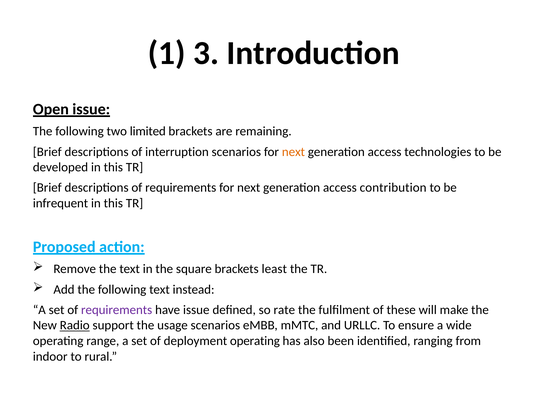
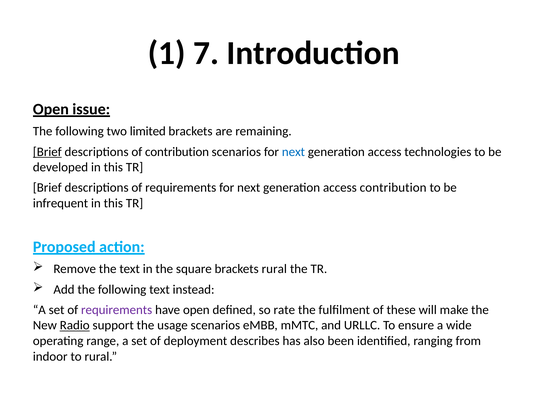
3: 3 -> 7 (206, 53)
Brief underline: none -> present (47, 152)
of interruption: interruption -> contribution (177, 152)
next colour: orange -> blue (293, 152)
brackets least: least -> rural (274, 269)
have issue: issue -> open (196, 310)
deployment operating: operating -> describes (255, 341)
